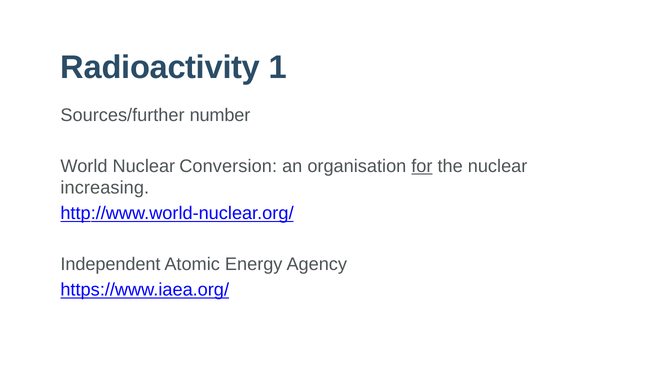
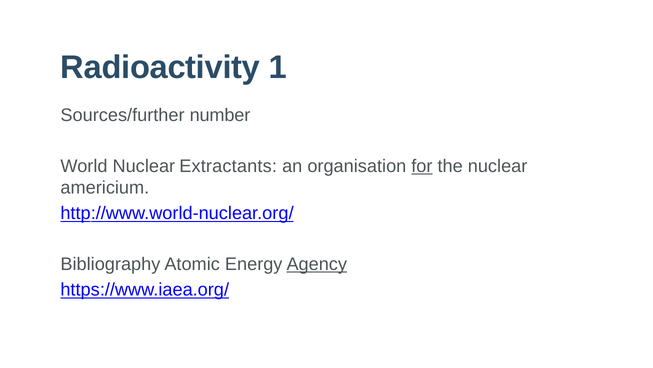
Conversion: Conversion -> Extractants (228, 166)
increasing: increasing -> americium (105, 188)
Independent: Independent -> Bibliography (110, 264)
Agency underline: none -> present (317, 264)
